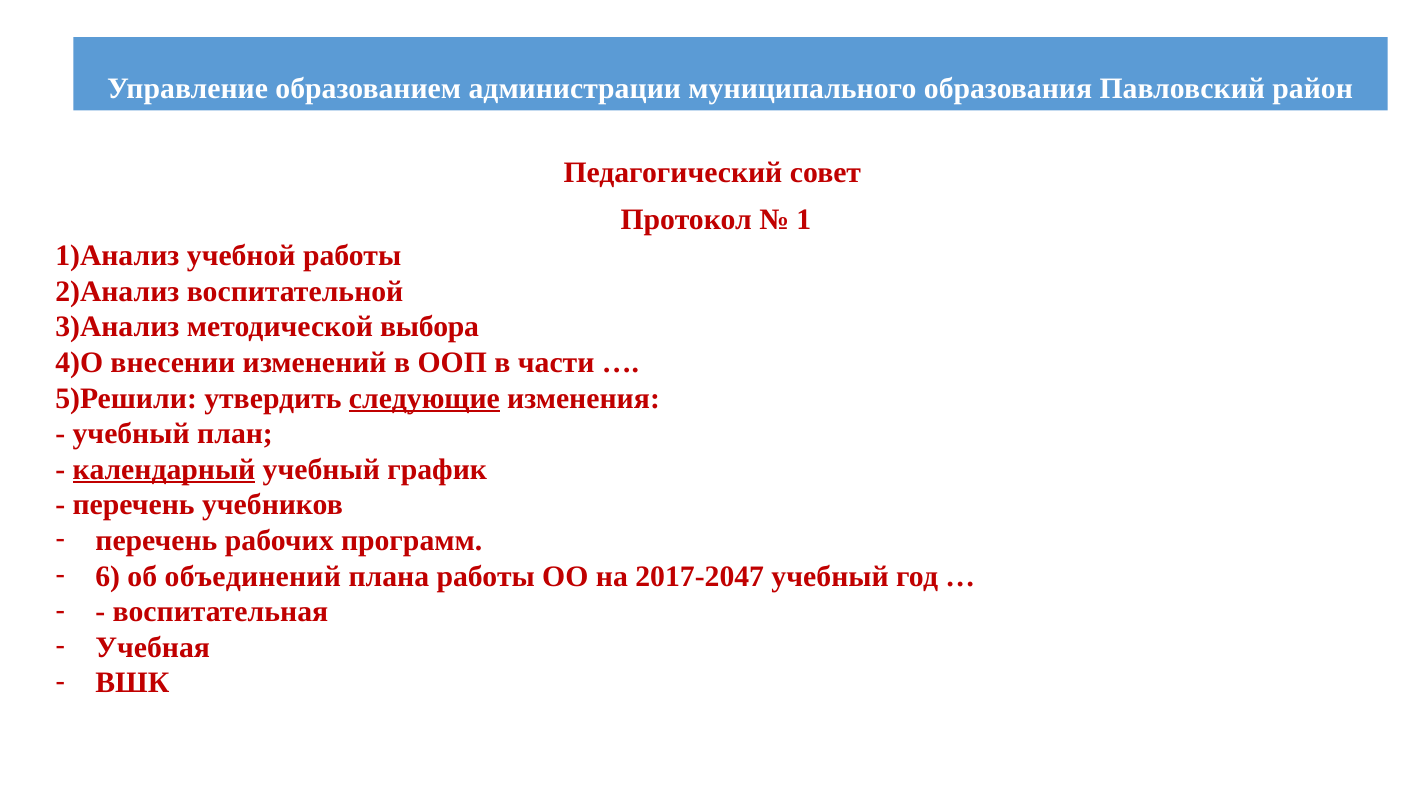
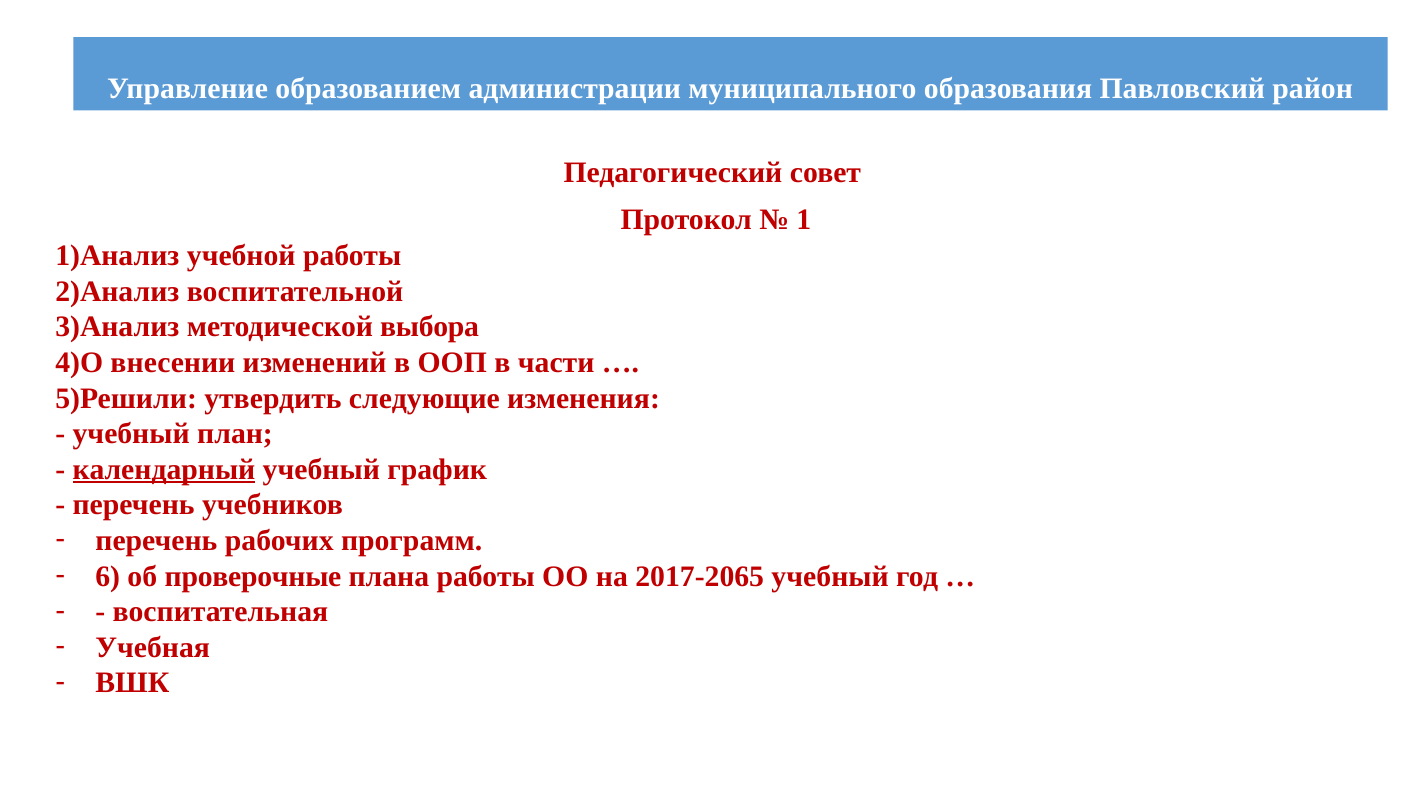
следующие underline: present -> none (424, 399)
объединений: объединений -> проверочные (253, 577)
2017-2047: 2017-2047 -> 2017-2065 (700, 577)
